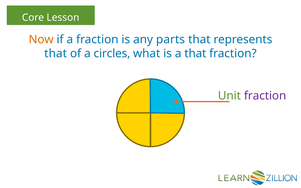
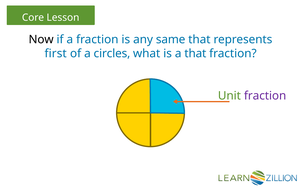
Now colour: orange -> black (41, 39)
parts: parts -> same (171, 39)
that: that -> first (56, 53)
